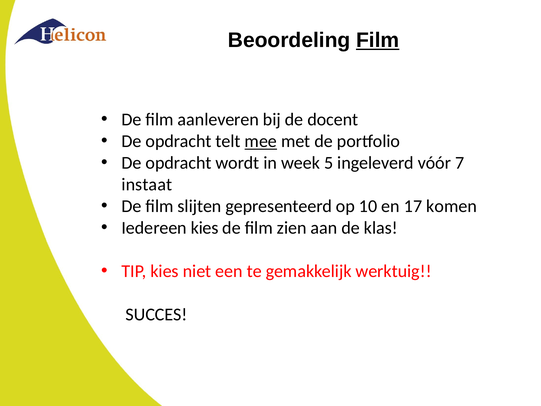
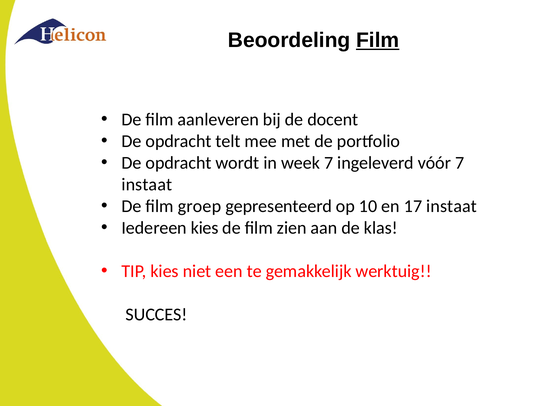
mee underline: present -> none (261, 141)
week 5: 5 -> 7 (329, 163)
slijten: slijten -> groep (199, 206)
17 komen: komen -> instaat (452, 206)
